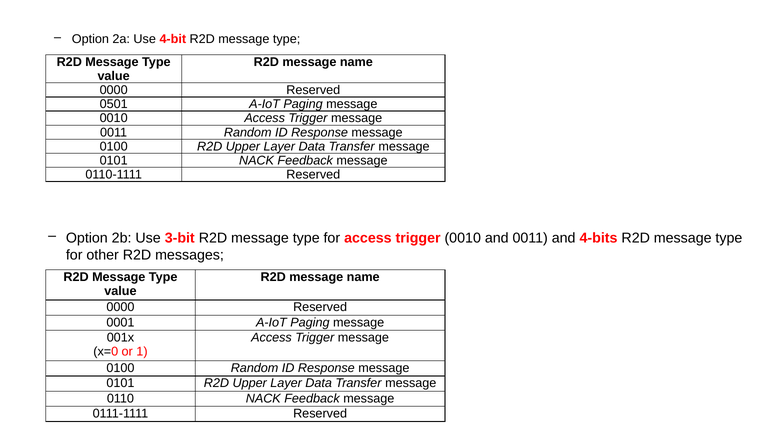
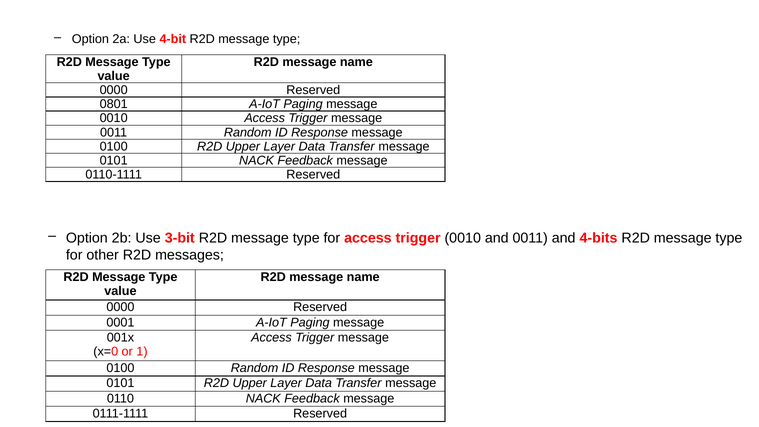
0501: 0501 -> 0801 (114, 104)
